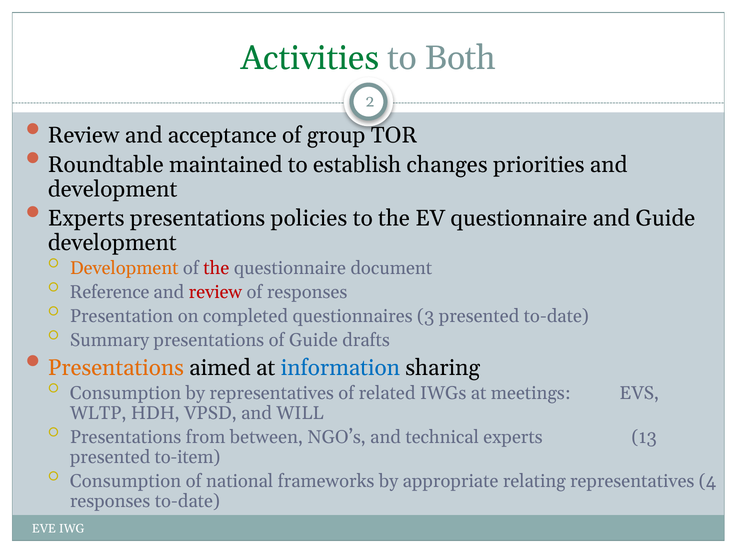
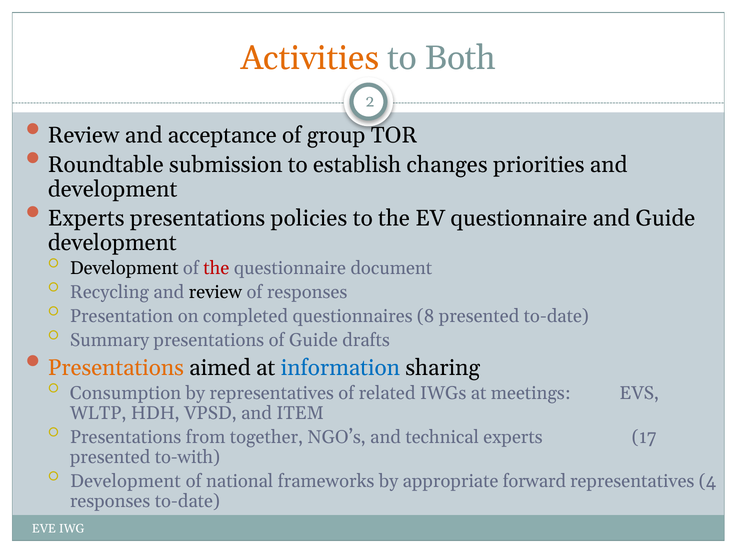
Activities colour: green -> orange (310, 58)
maintained: maintained -> submission (226, 165)
Development colour: orange -> black (124, 268)
Reference: Reference -> Recycling (109, 292)
review colour: red -> black (215, 292)
3: 3 -> 8 (426, 316)
WILL: WILL -> ITEM (300, 413)
between: between -> together (266, 437)
13: 13 -> 17 (644, 437)
to-item: to-item -> to-with (187, 457)
Consumption: Consumption -> Development (125, 481)
relating: relating -> forward (534, 481)
